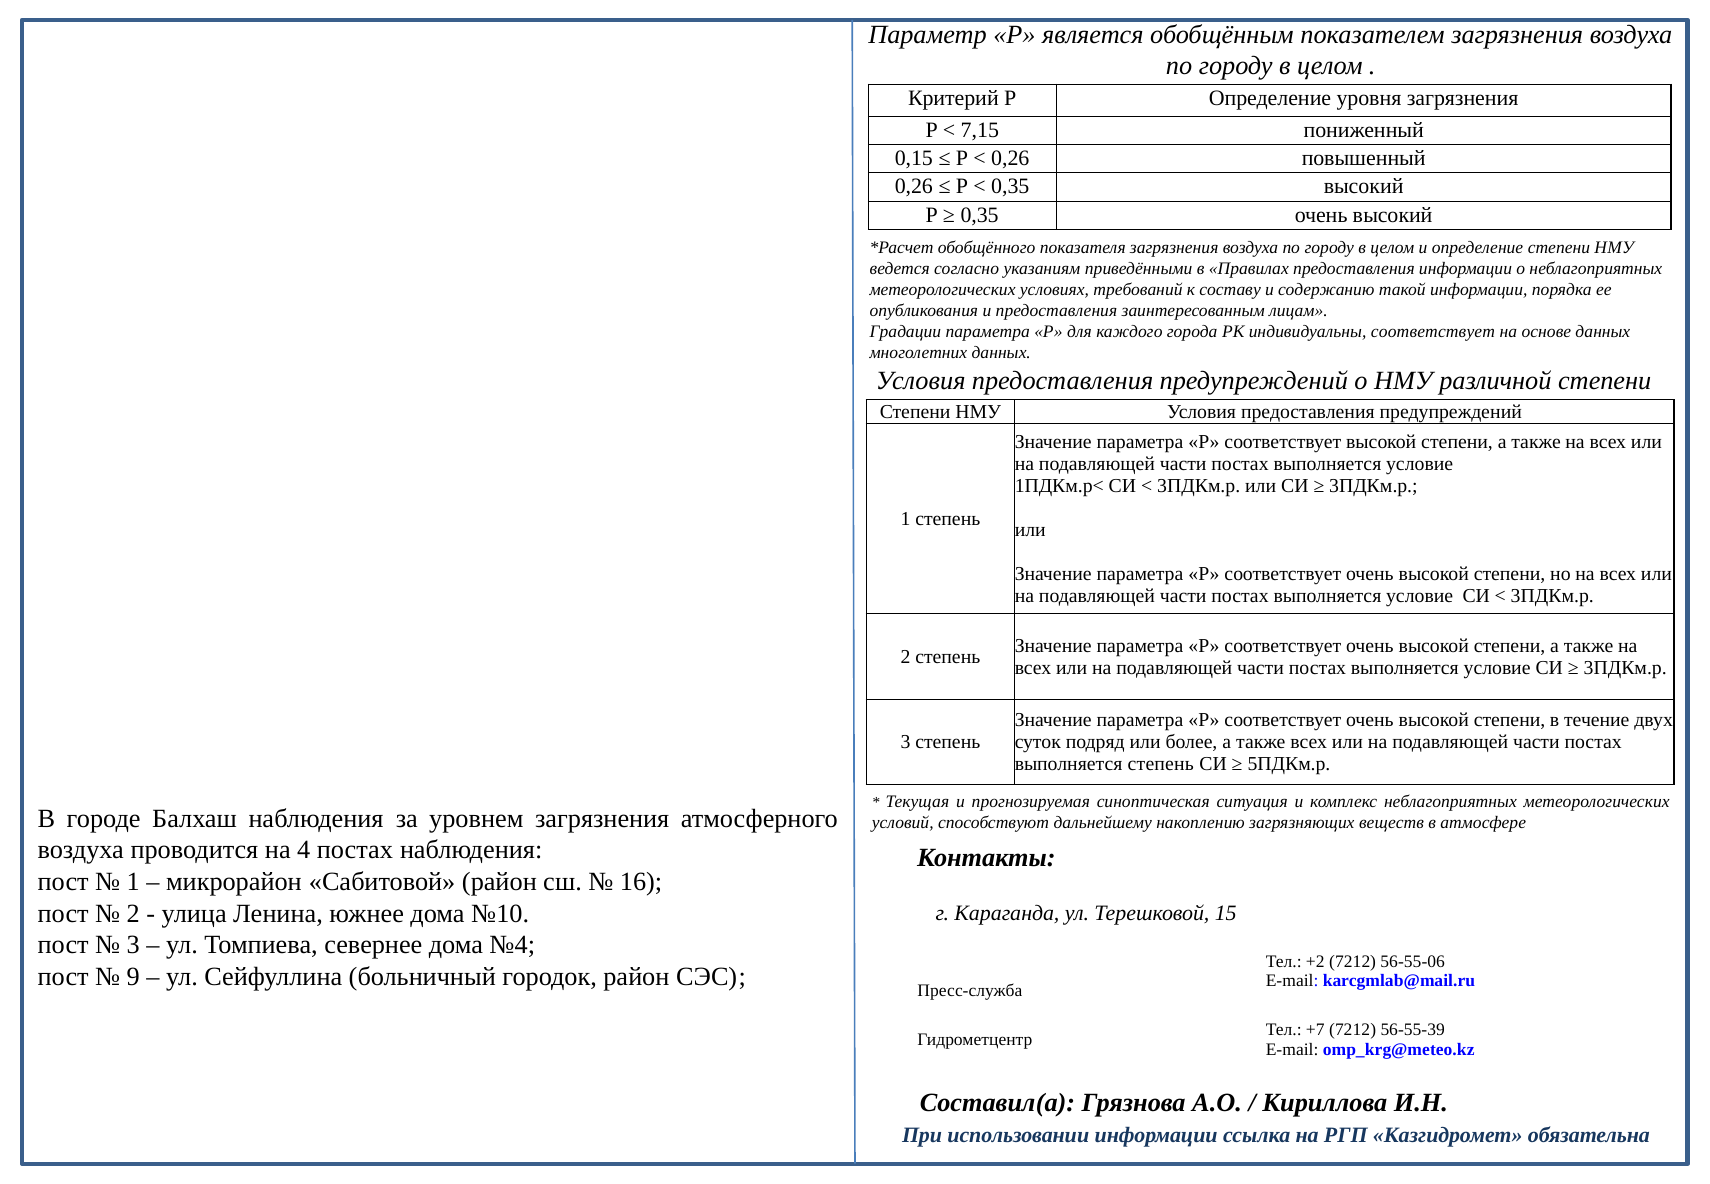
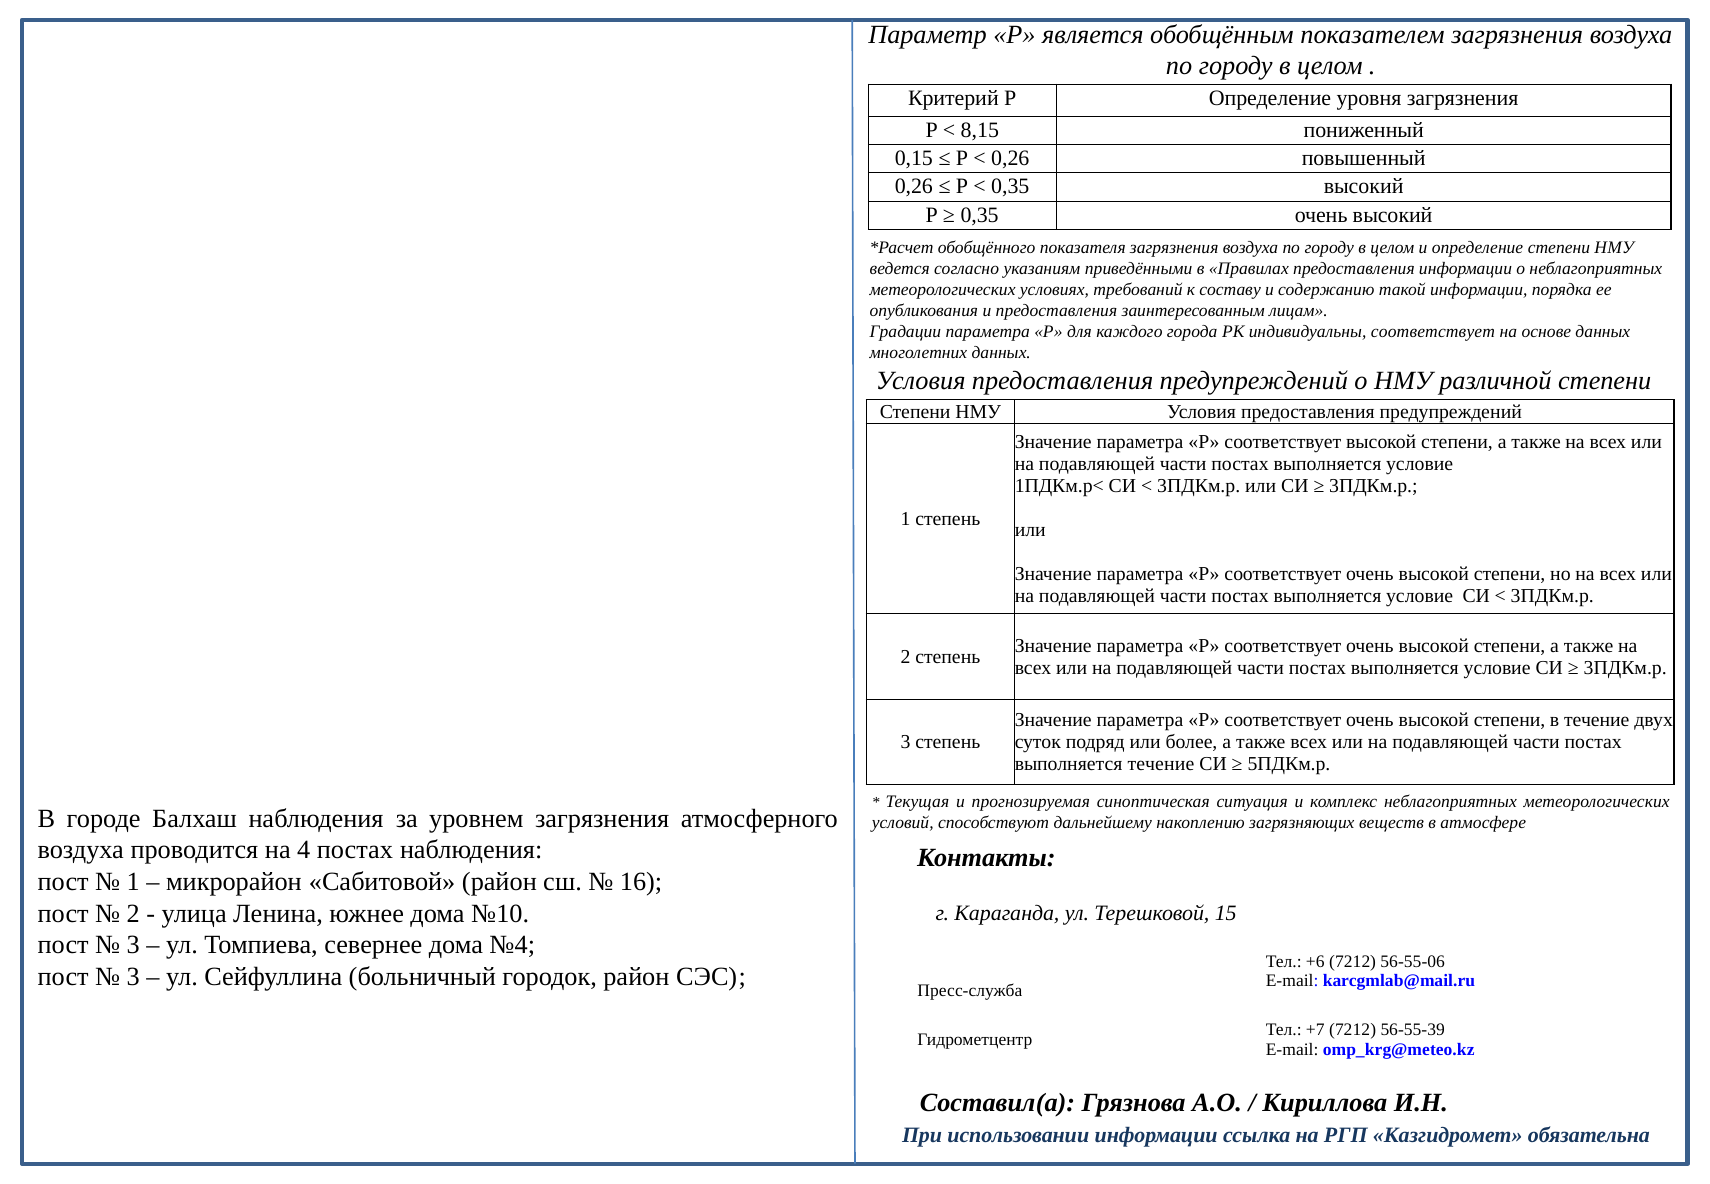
7,15: 7,15 -> 8,15 (980, 130)
выполняется степень: степень -> течение (1161, 764)
+2: +2 -> +6 (1315, 961)
9: 9 -> 3 (133, 976)
